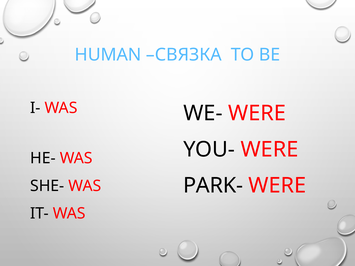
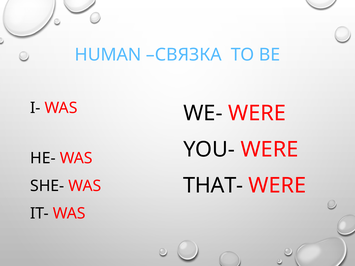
PARK-: PARK- -> THAT- (213, 186)
